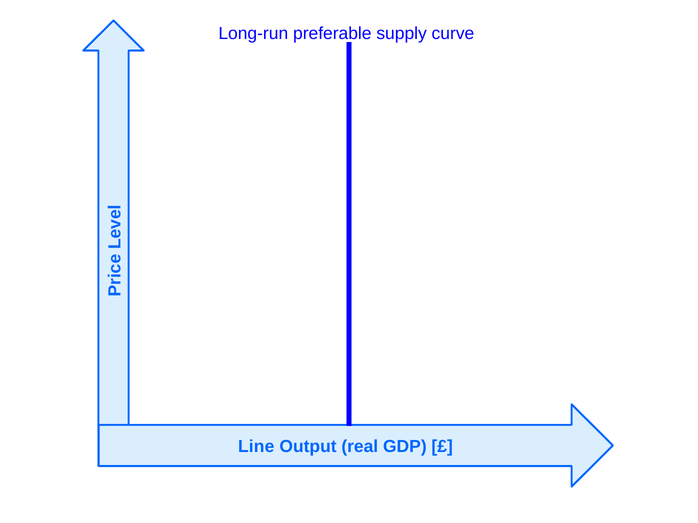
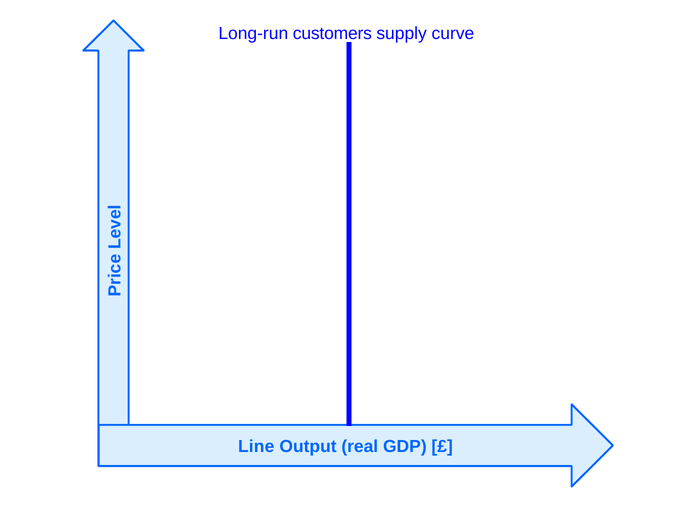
preferable: preferable -> customers (332, 33)
